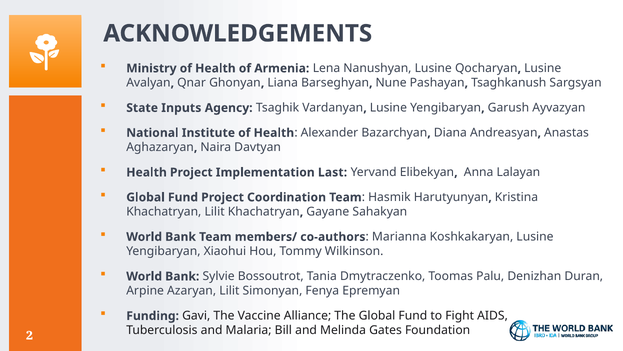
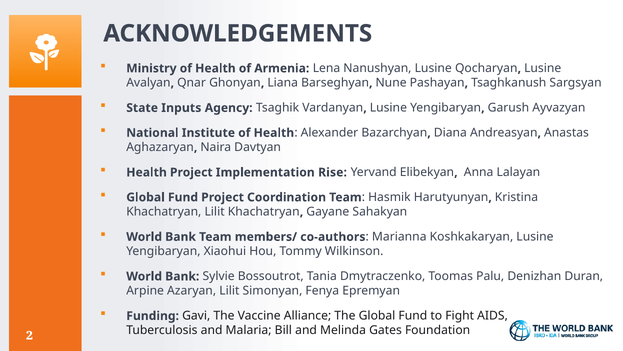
Last: Last -> Rise (333, 172)
